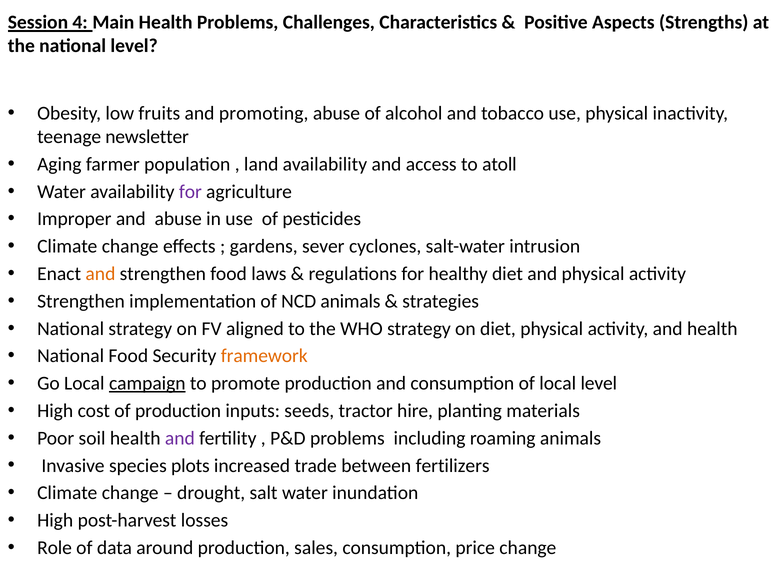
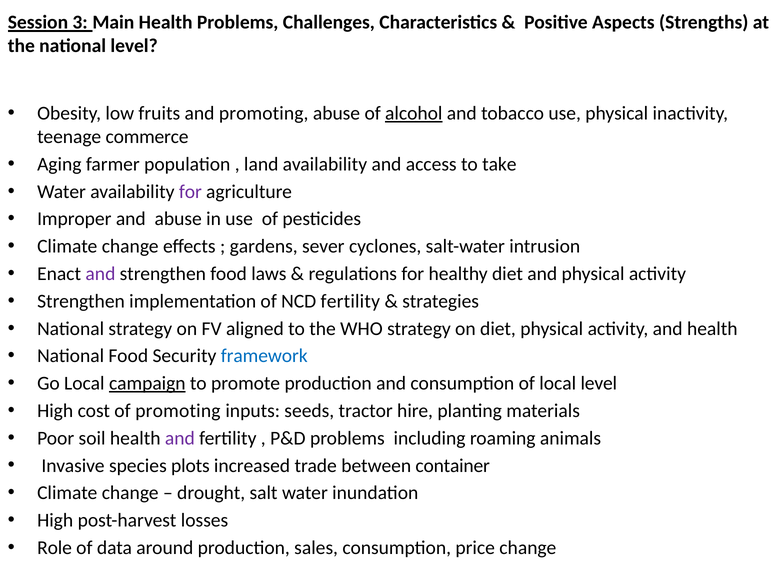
4: 4 -> 3 (80, 22)
alcohol underline: none -> present (414, 113)
newsletter: newsletter -> commerce (147, 137)
atoll: atoll -> take (499, 164)
and colour: orange -> purple (100, 274)
NCD animals: animals -> fertility (350, 301)
framework colour: orange -> blue (264, 356)
of production: production -> promoting (178, 410)
fertilizers: fertilizers -> container (453, 465)
